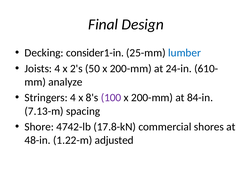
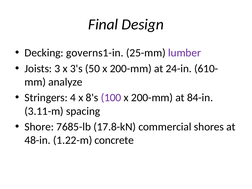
consider1-in: consider1-in -> governs1-in (95, 53)
lumber colour: blue -> purple (185, 53)
Joists 4: 4 -> 3 (57, 69)
2's: 2's -> 3's (76, 69)
7.13-m: 7.13-m -> 3.11-m (44, 111)
4742-lb: 4742-lb -> 7685-lb (74, 127)
adjusted: adjusted -> concrete (114, 140)
